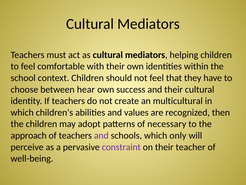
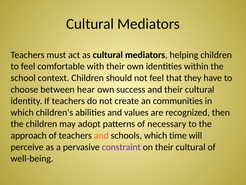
multicultural: multicultural -> communities (178, 101)
and colour: purple -> orange (101, 135)
only: only -> time (178, 135)
on their teacher: teacher -> cultural (191, 147)
